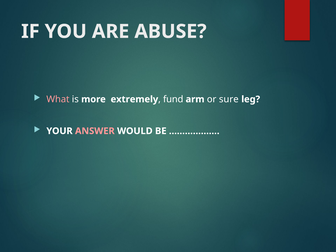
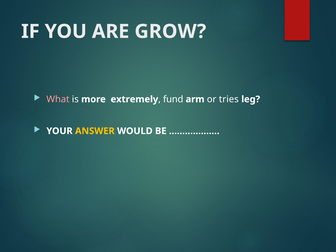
ABUSE: ABUSE -> GROW (170, 31)
sure: sure -> tries (229, 99)
ANSWER colour: pink -> yellow (95, 131)
